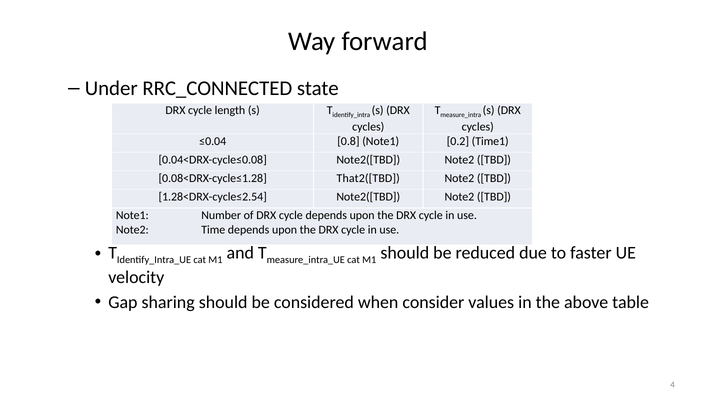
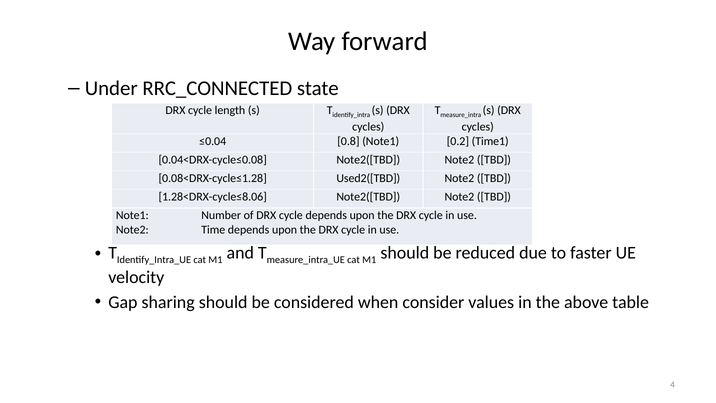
That2([TBD: That2([TBD -> Used2([TBD (368, 178)
1.28<DRX-cycle≤2.54: 1.28<DRX-cycle≤2.54 -> 1.28<DRX-cycle≤8.06 (213, 197)
